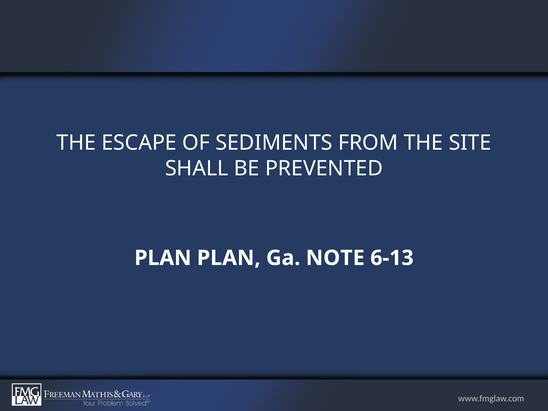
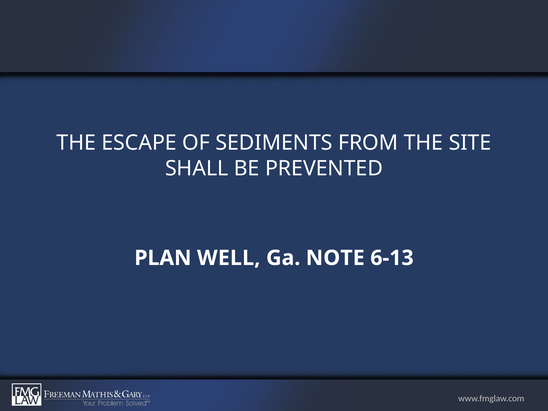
PLAN PLAN: PLAN -> WELL (229, 258)
